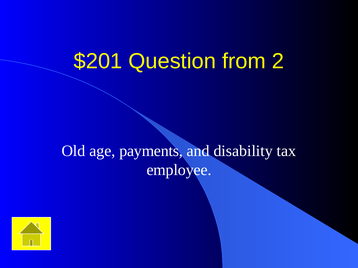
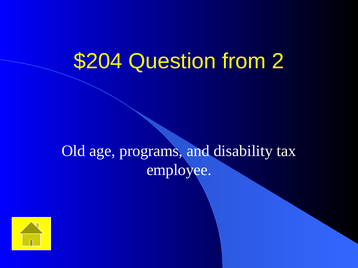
$201: $201 -> $204 (98, 61)
payments: payments -> programs (151, 151)
